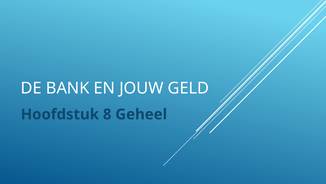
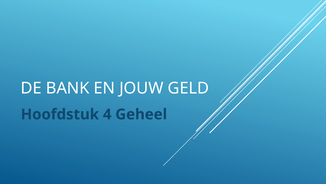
8: 8 -> 4 (107, 114)
